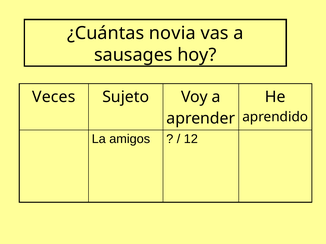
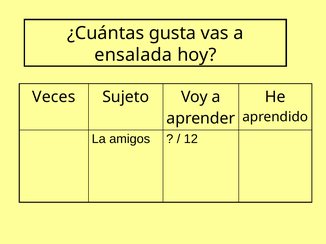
novia: novia -> gusta (172, 33)
sausages: sausages -> ensalada (133, 55)
